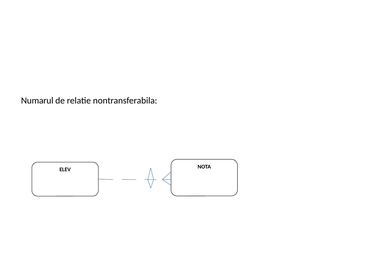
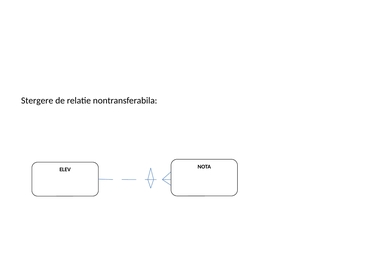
Numarul: Numarul -> Stergere (37, 101)
